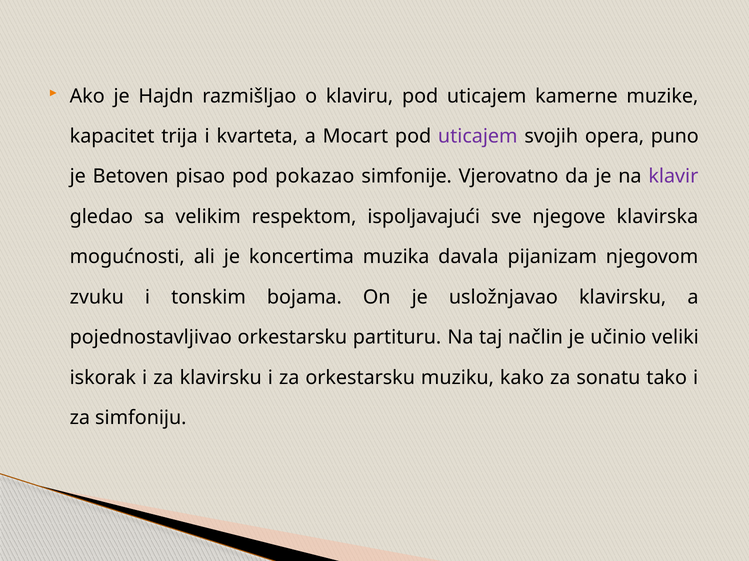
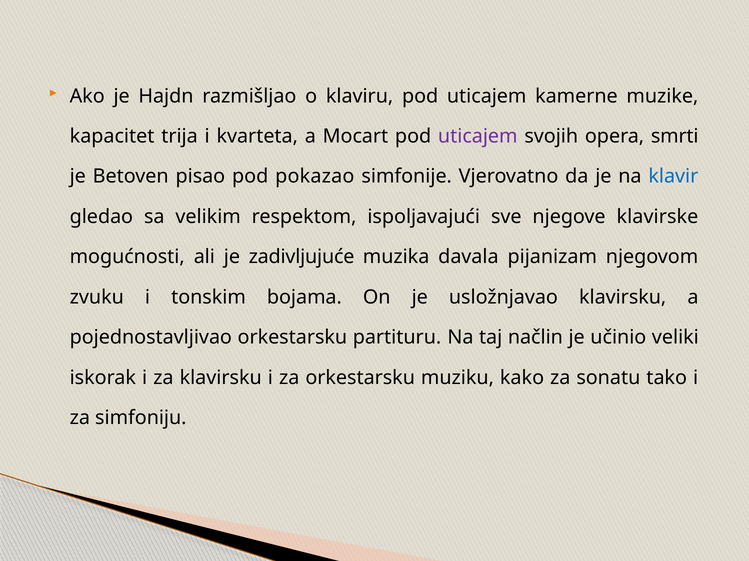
puno: puno -> smrti (675, 136)
klavir colour: purple -> blue (673, 177)
klavirska: klavirska -> klavirske (657, 217)
koncertima: koncertima -> zadivljujuće (302, 257)
